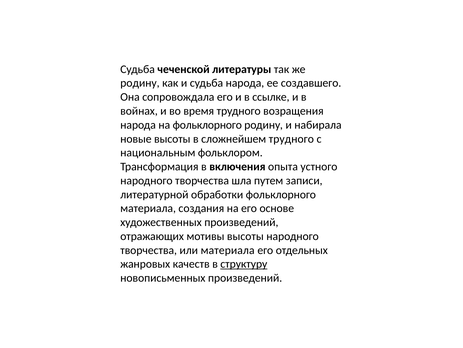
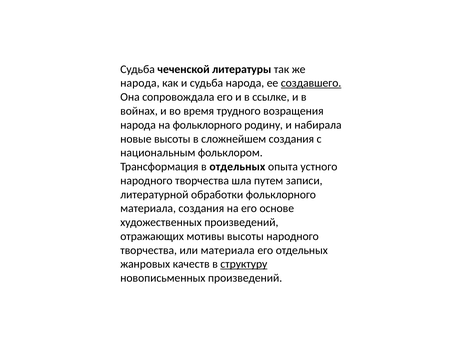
родину: родину -> народа (140, 83)
создавшего underline: none -> present (311, 83)
сложнейшем трудного: трудного -> создания (291, 139)
в включения: включения -> отдельных (237, 166)
